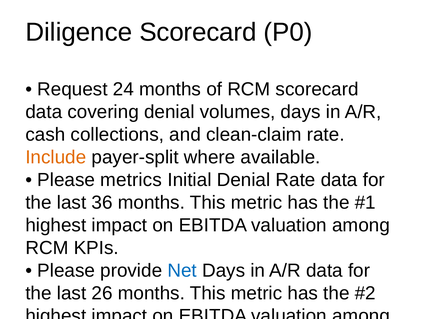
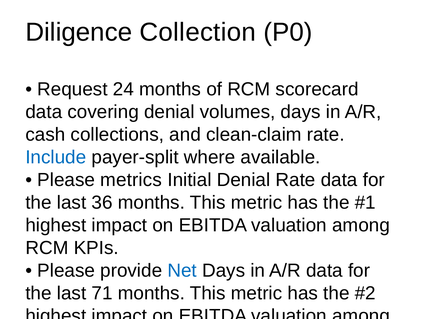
Diligence Scorecard: Scorecard -> Collection (198, 32)
Include colour: orange -> blue (56, 157)
26: 26 -> 71 (102, 293)
